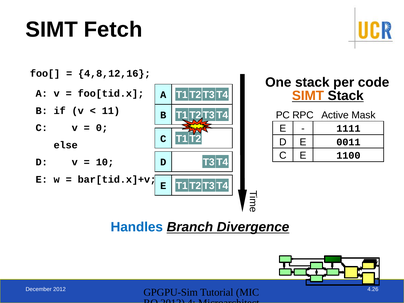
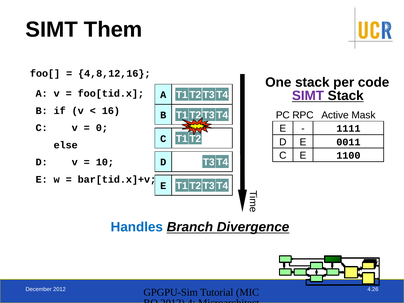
Fetch: Fetch -> Them (113, 29)
SIMT colour: orange -> purple (308, 96)
11: 11 -> 16 (111, 111)
